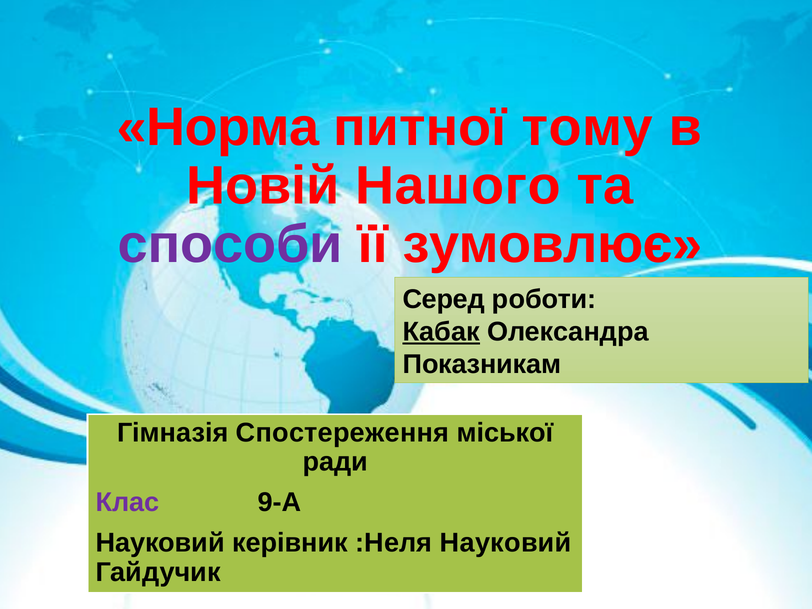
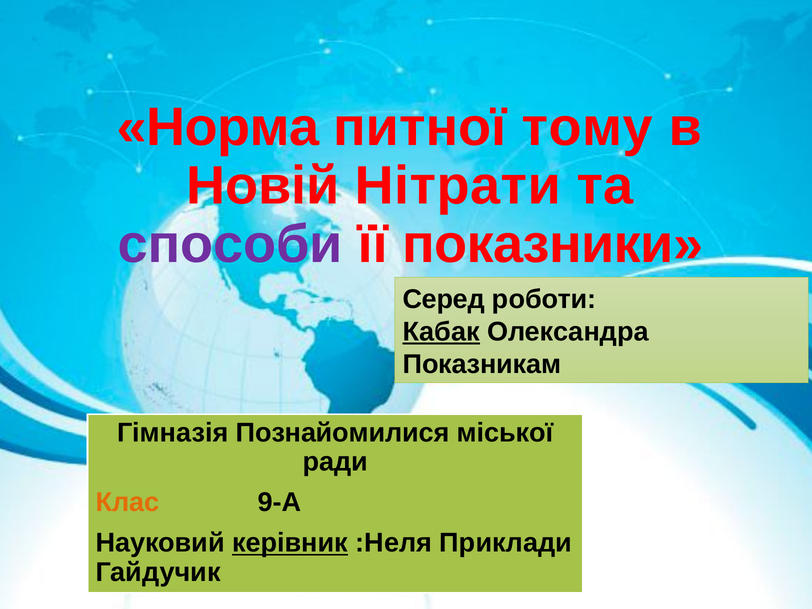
Нашого: Нашого -> Нітрати (458, 186)
зумовлює: зумовлює -> показники (553, 245)
Спостереження: Спостереження -> Познайомилися (343, 433)
Клас colour: purple -> orange (127, 502)
керівник underline: none -> present (290, 543)
:Неля Науковий: Науковий -> Приклади (506, 543)
